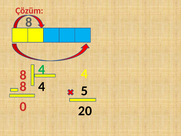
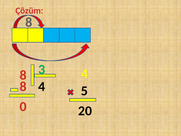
8 4: 4 -> 3 (42, 69)
